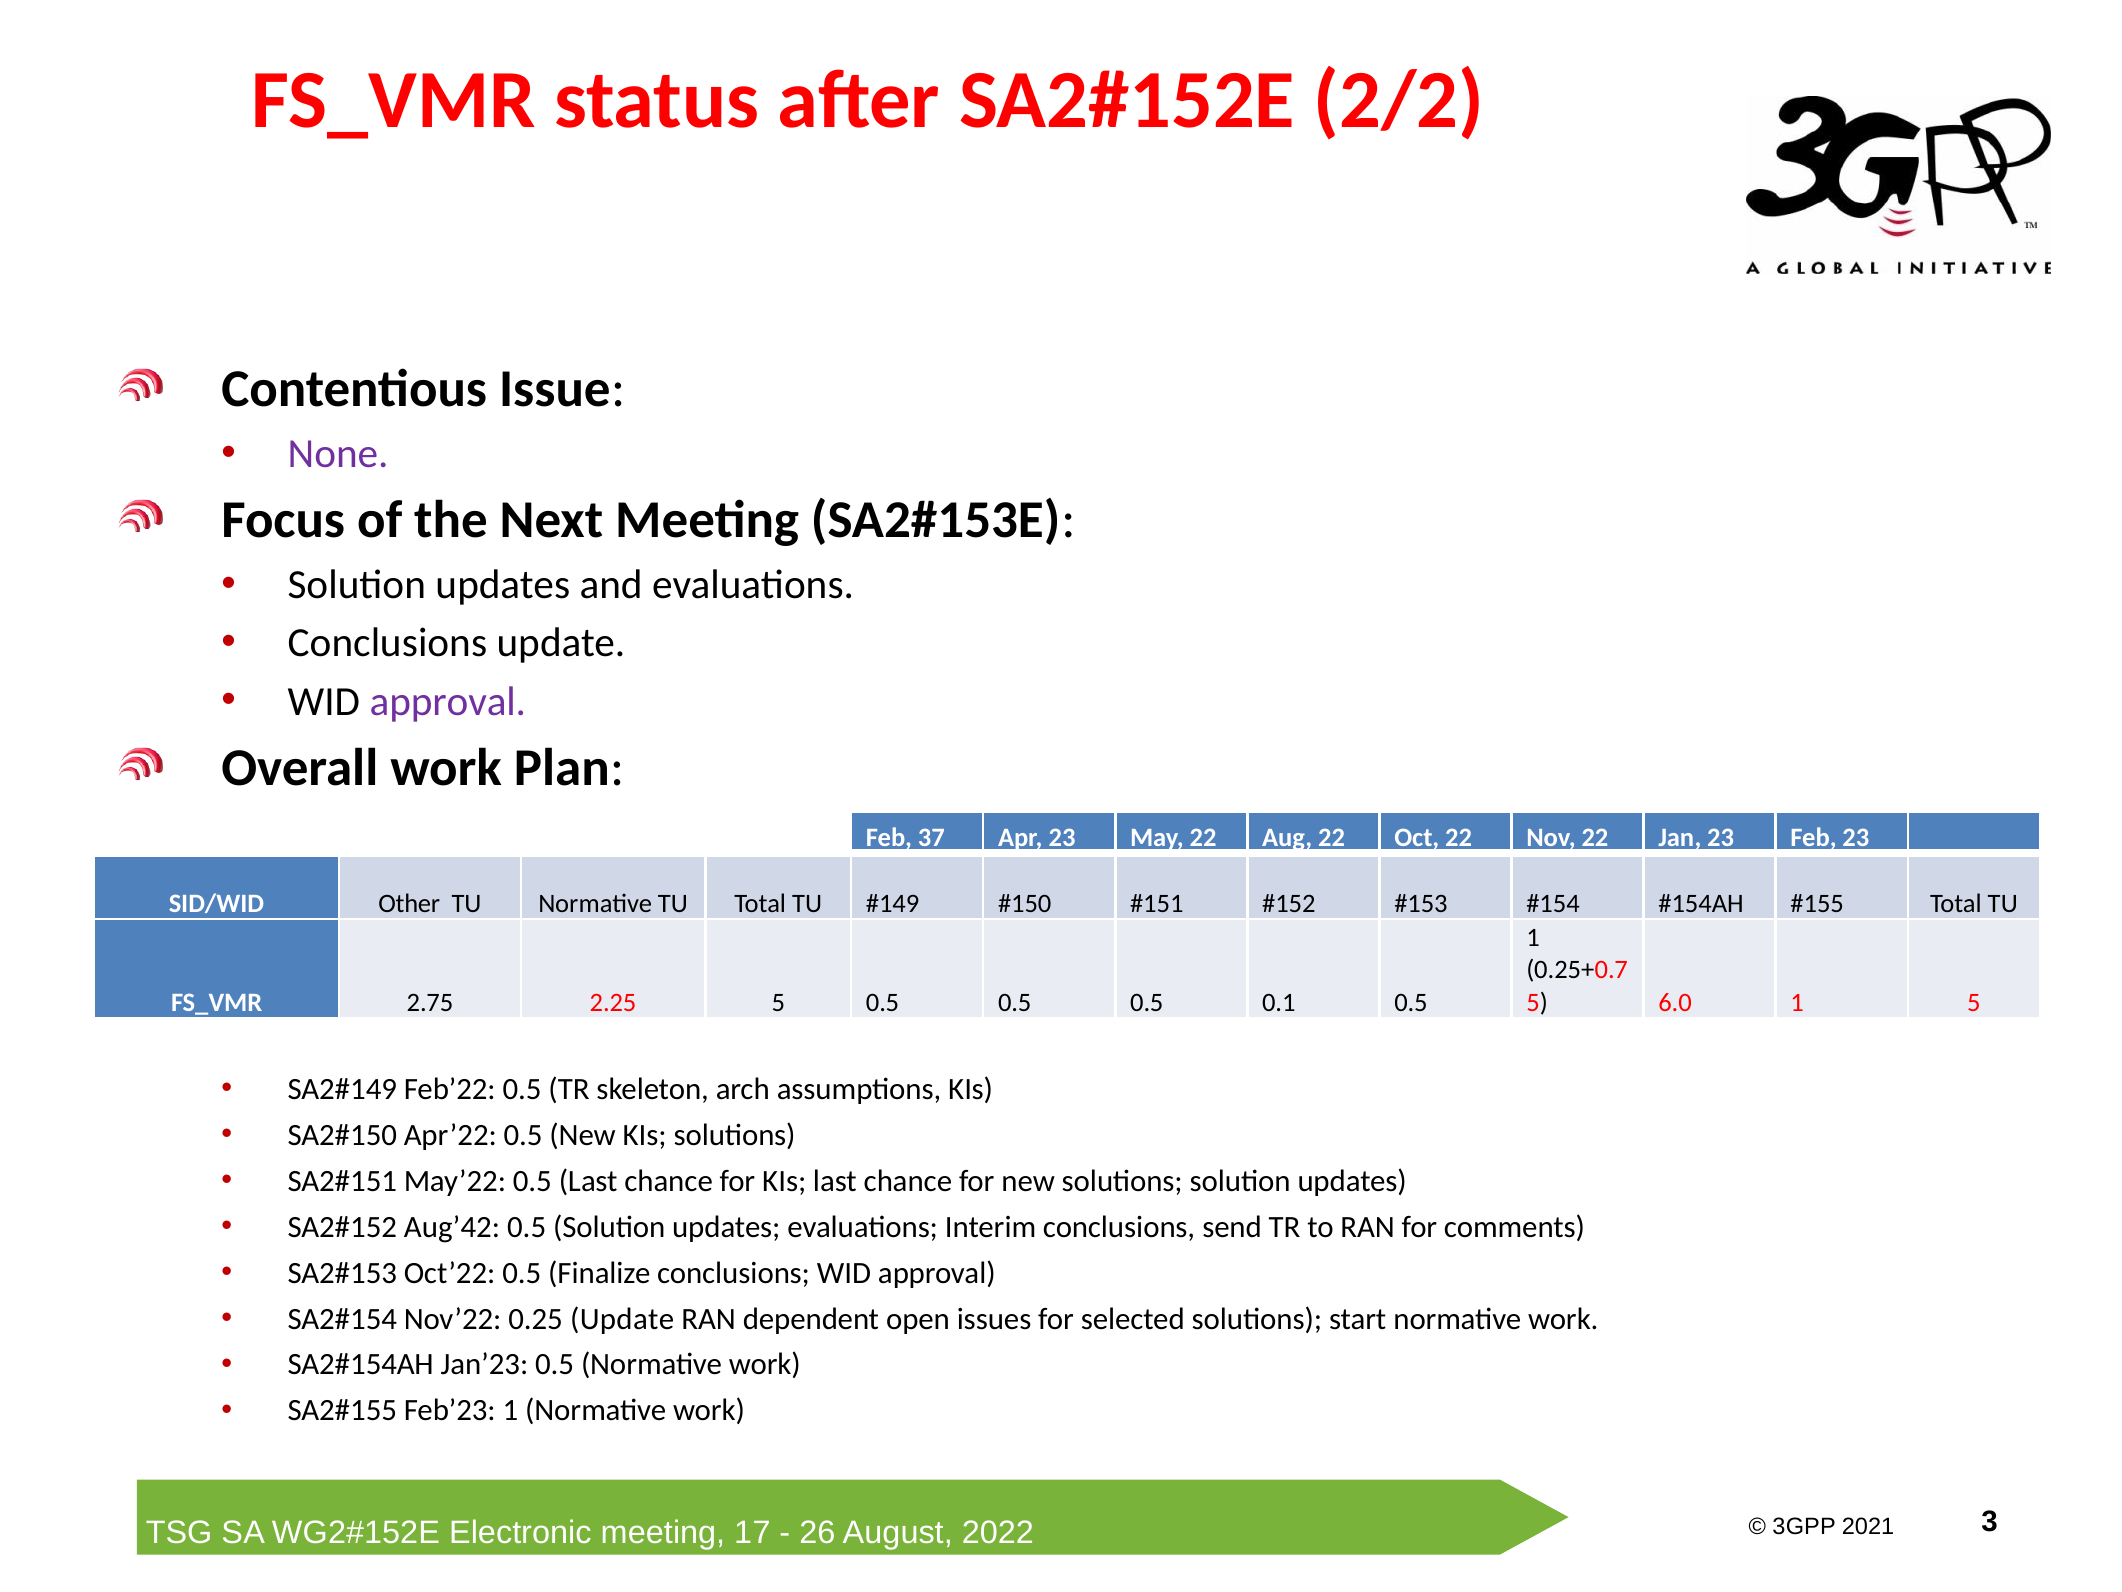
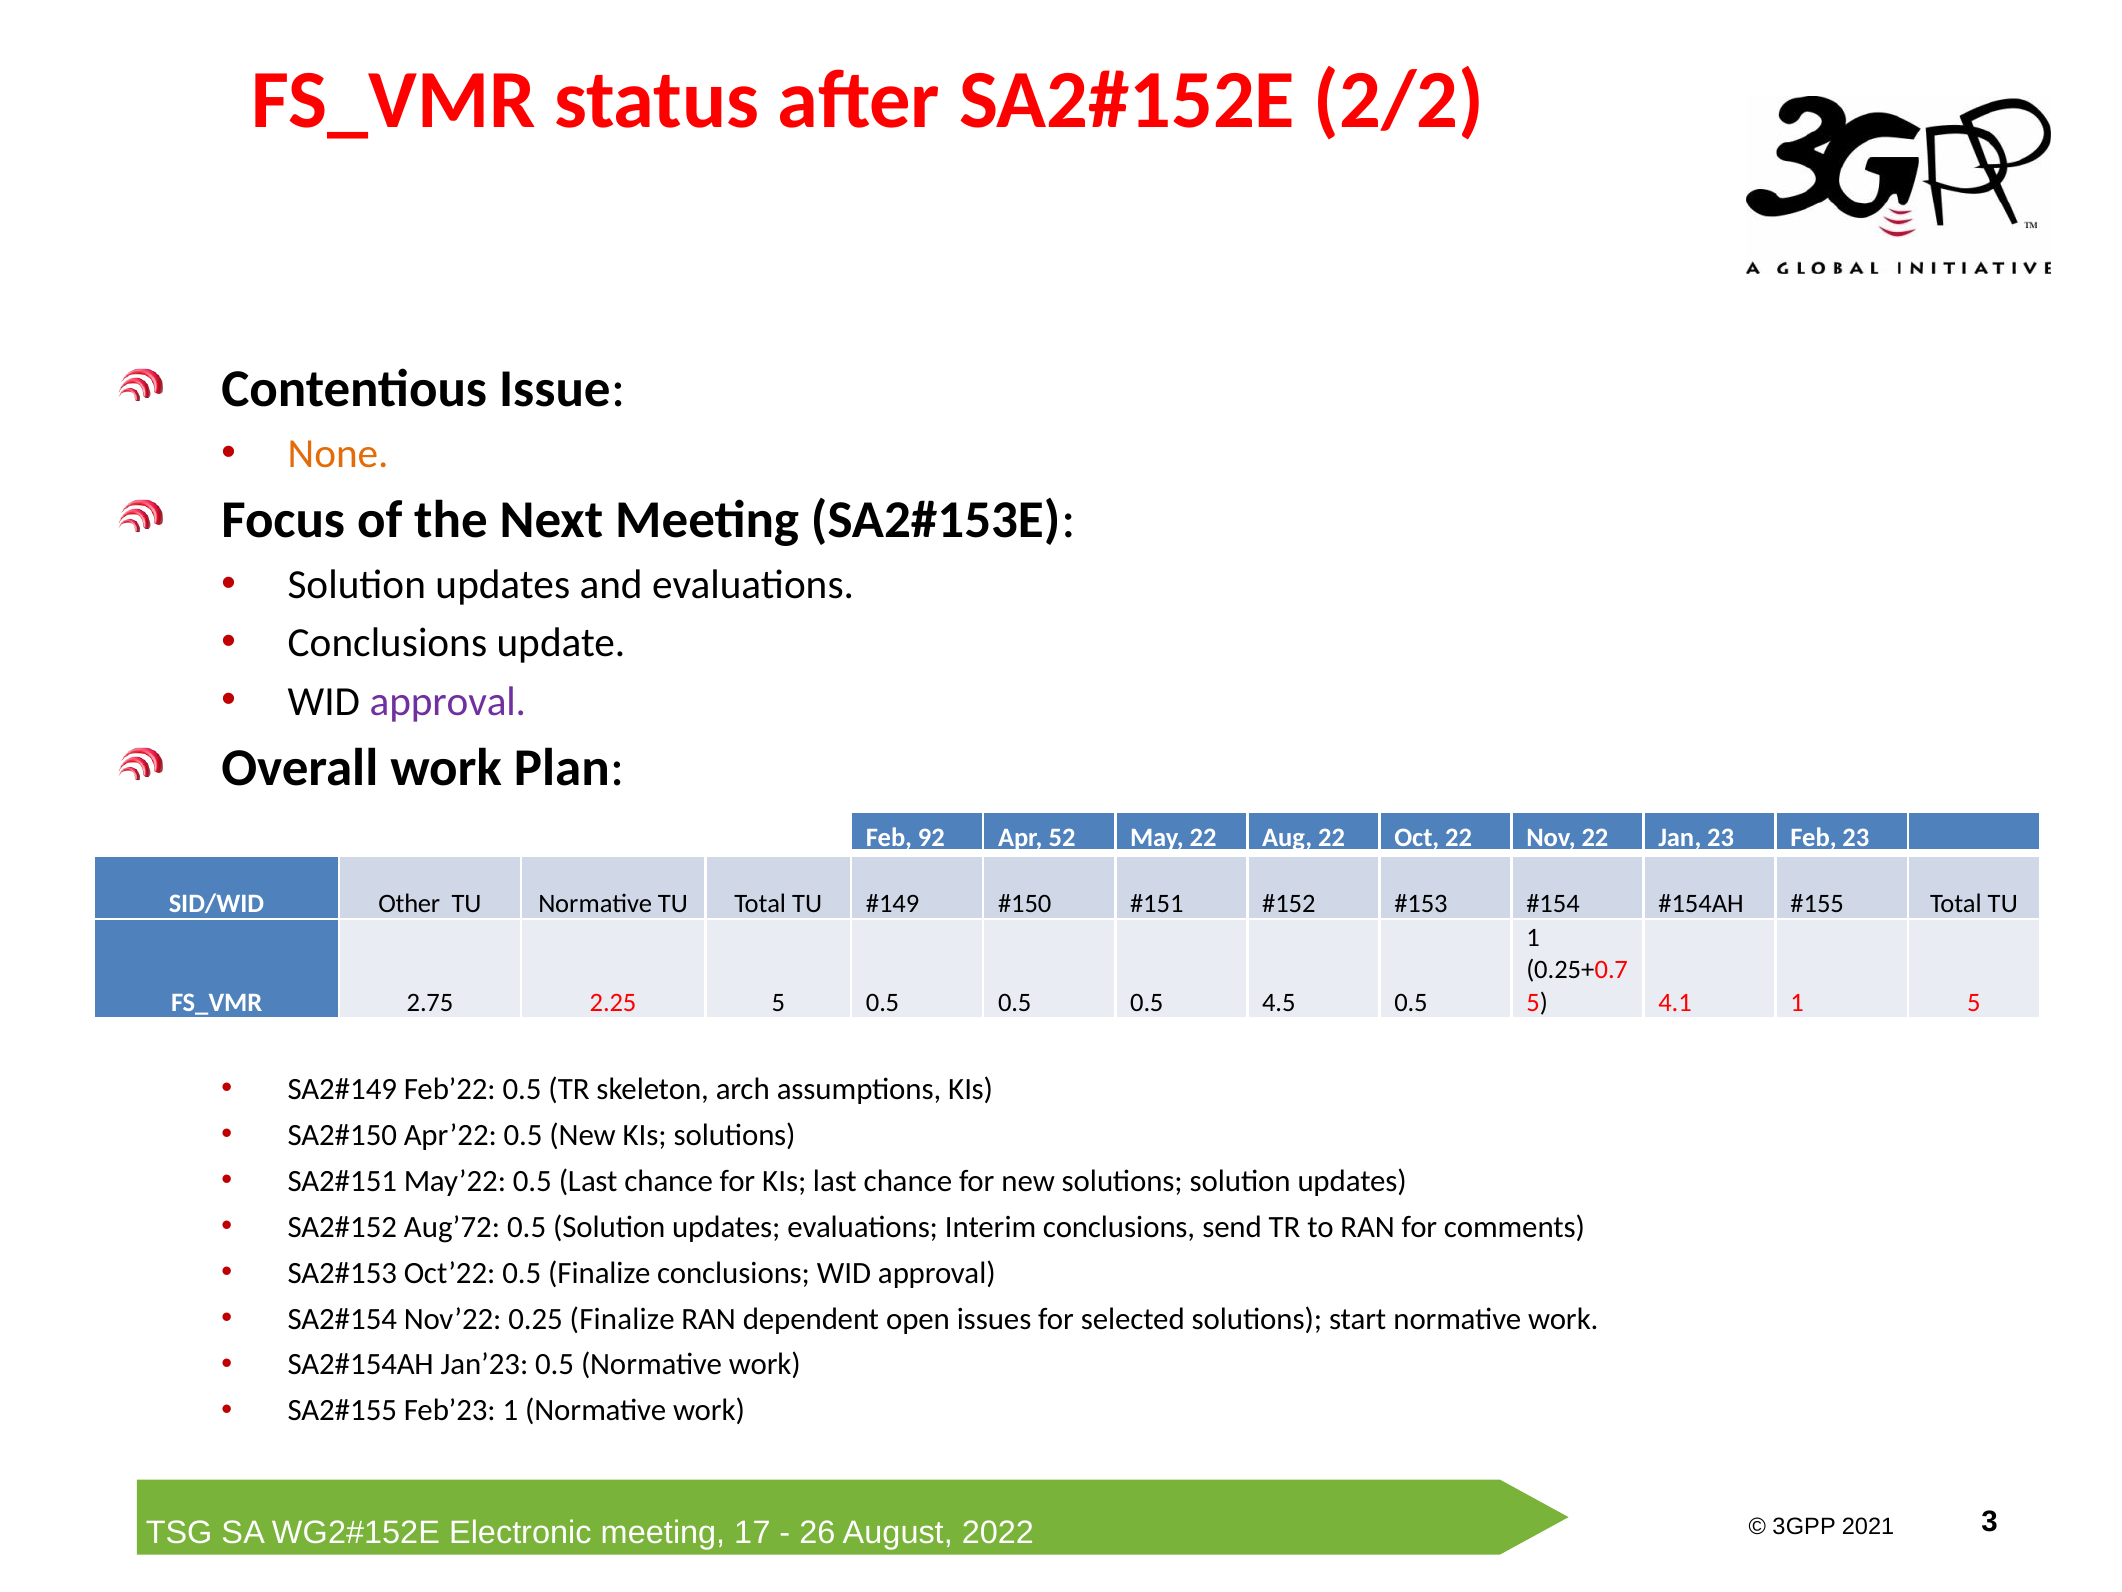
None colour: purple -> orange (338, 453)
37: 37 -> 92 (931, 837)
Apr 23: 23 -> 52 (1062, 837)
0.1: 0.1 -> 4.5 (1279, 1002)
6.0: 6.0 -> 4.1 (1675, 1002)
Aug’42: Aug’42 -> Aug’72 (452, 1226)
0.25 Update: Update -> Finalize (622, 1318)
